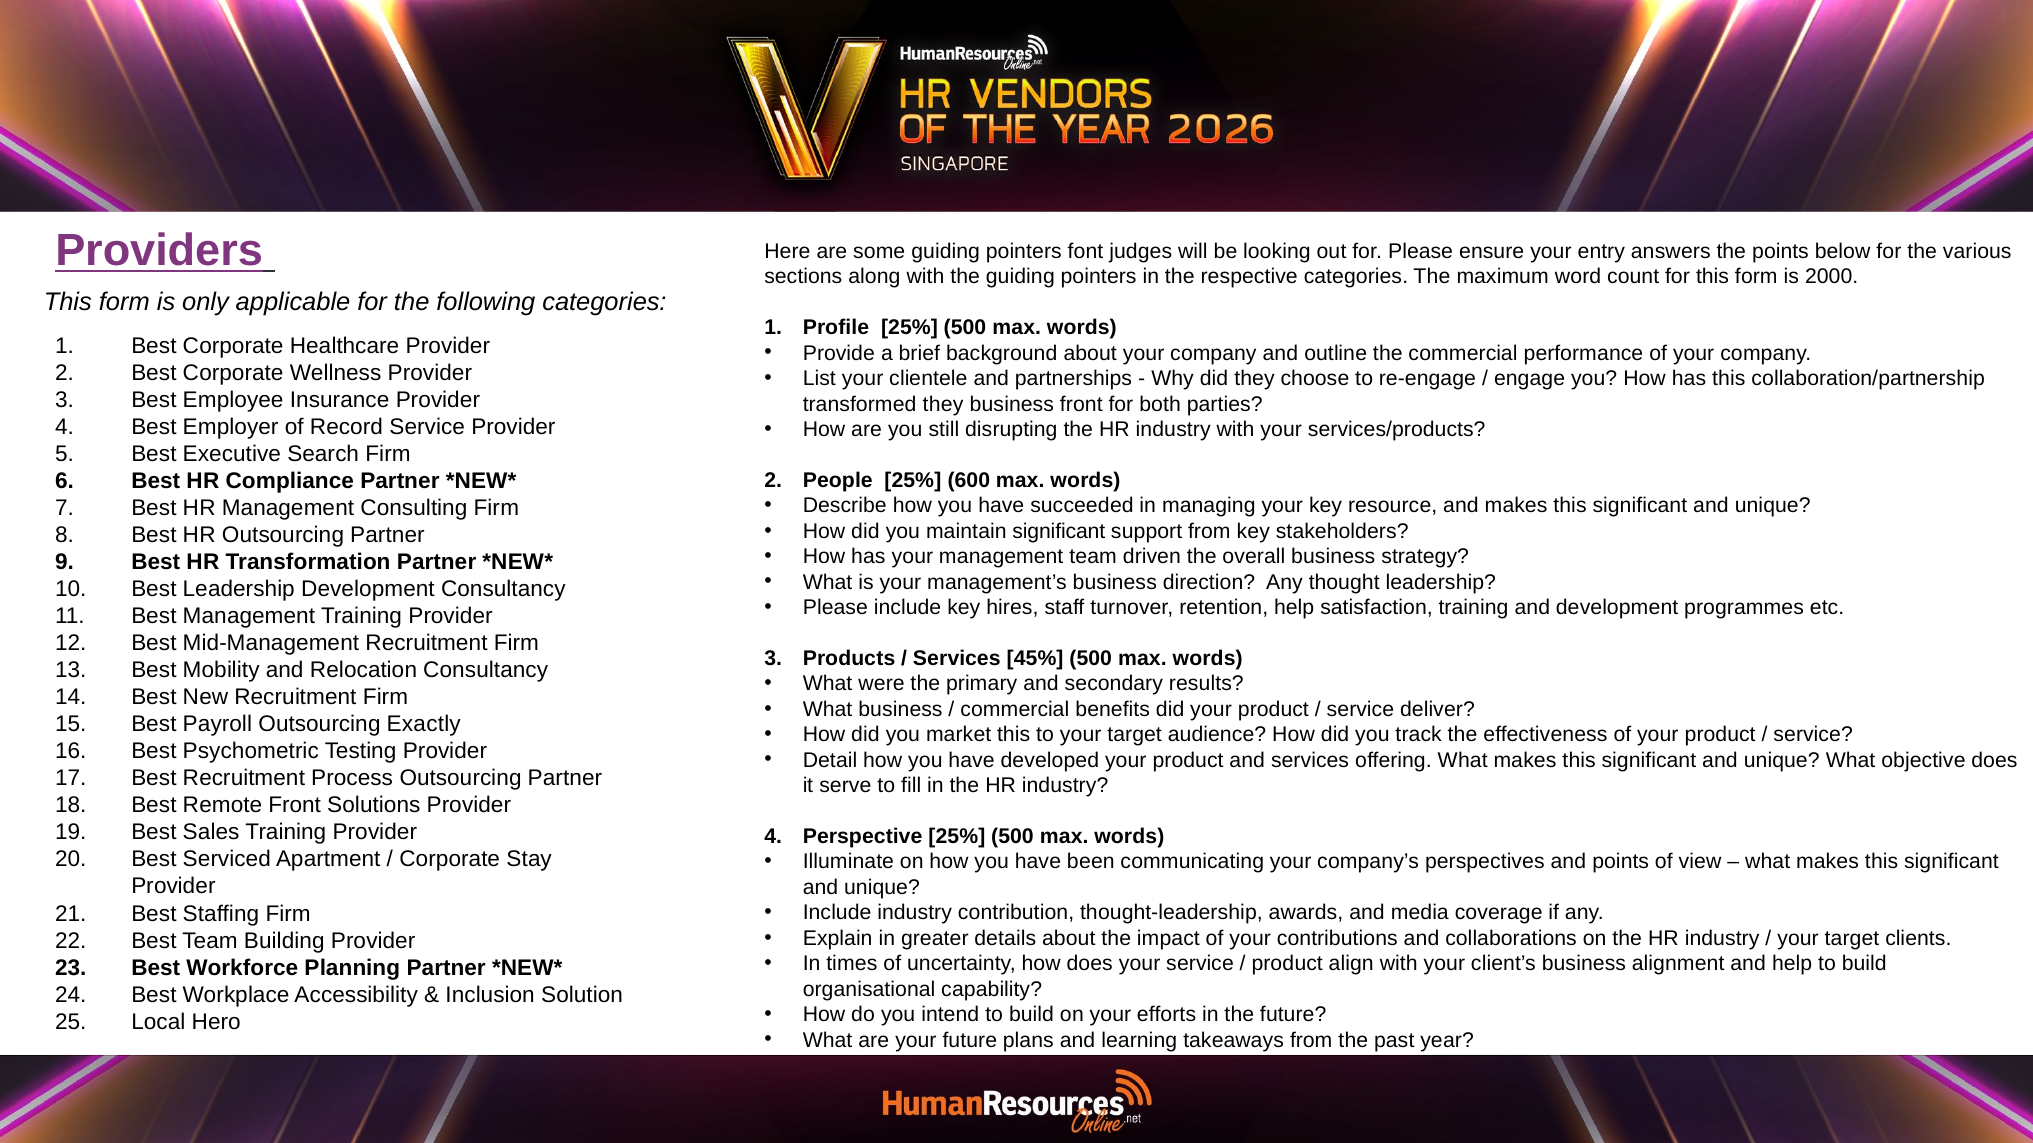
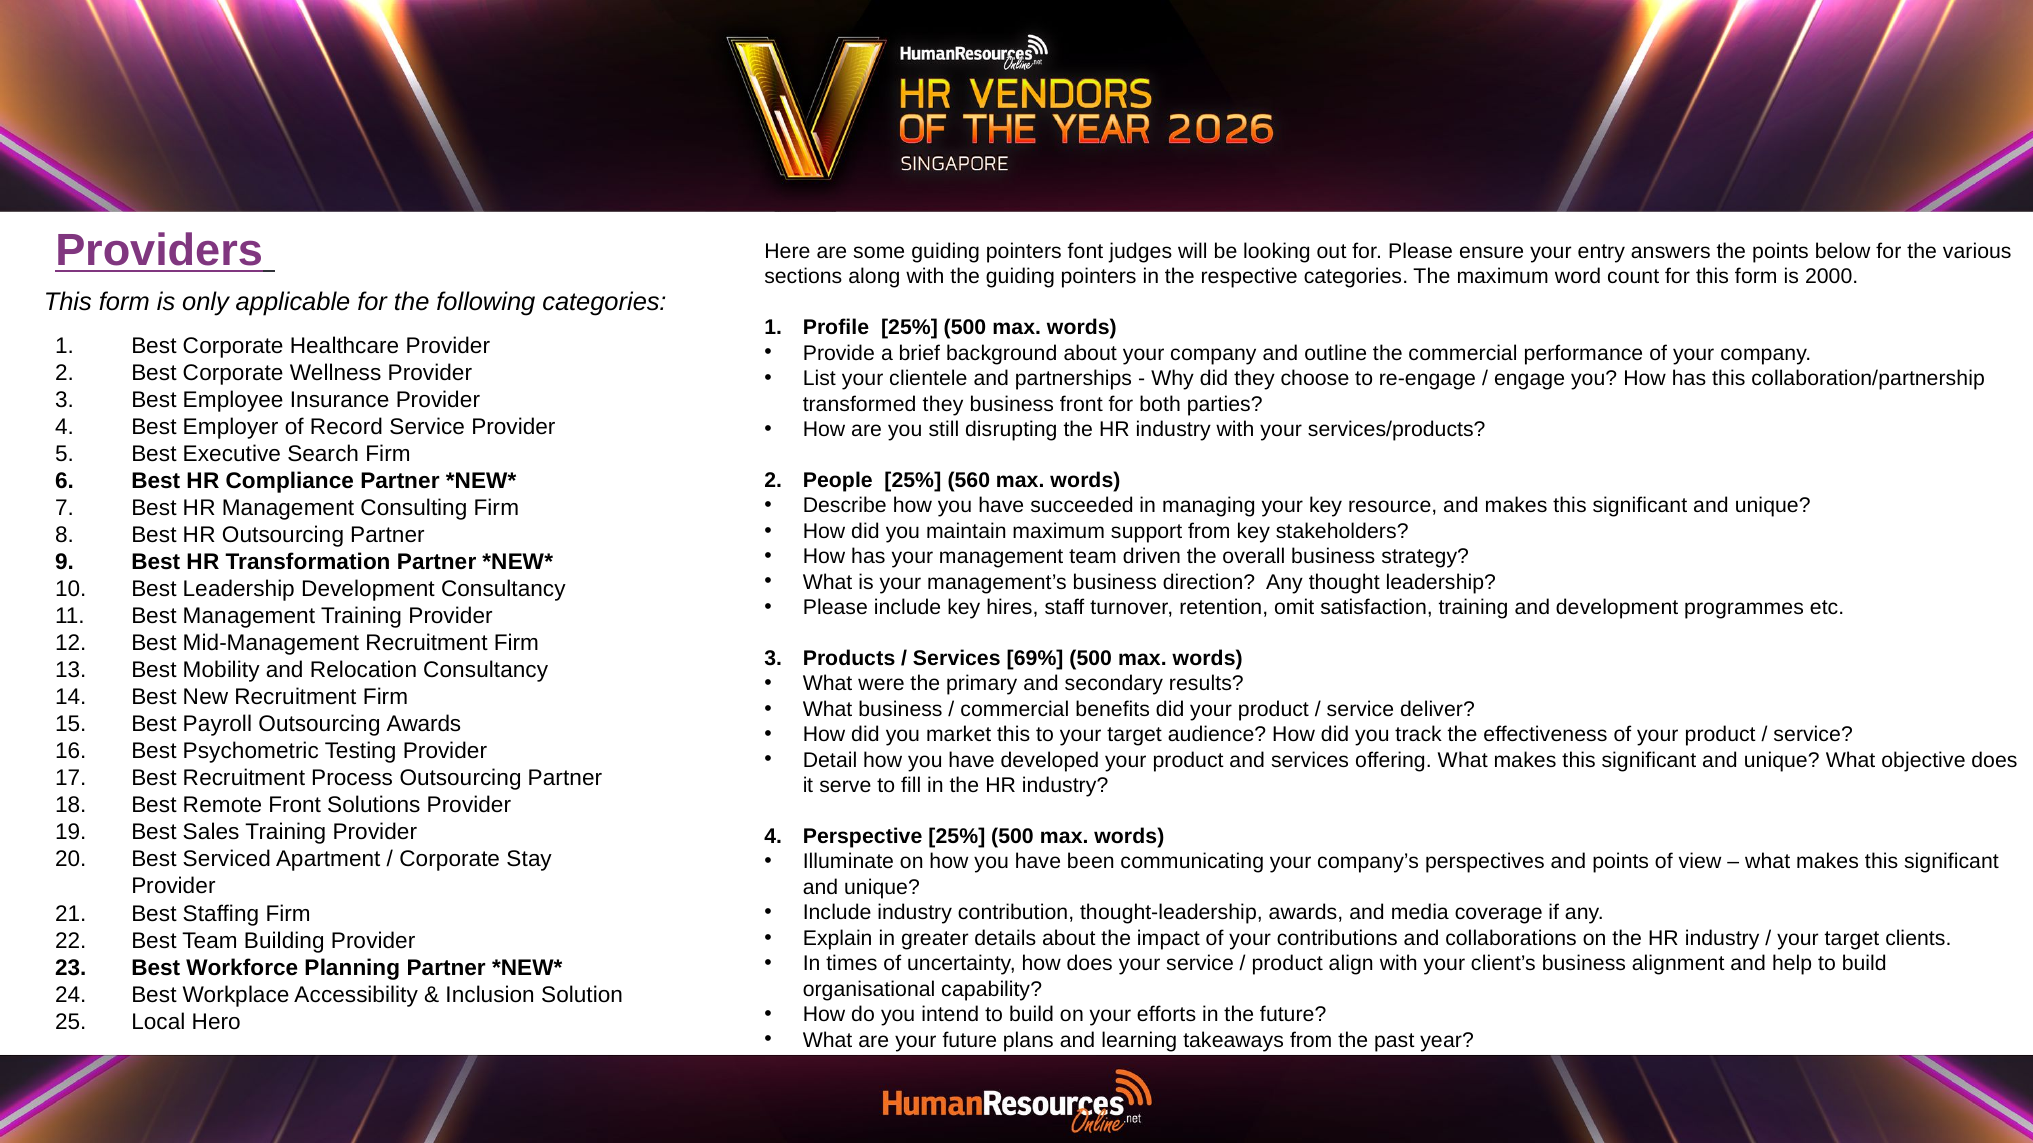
600: 600 -> 560 (969, 481)
maintain significant: significant -> maximum (1059, 532)
retention help: help -> omit (1294, 608)
45%: 45% -> 69% (1035, 659)
Outsourcing Exactly: Exactly -> Awards (424, 725)
